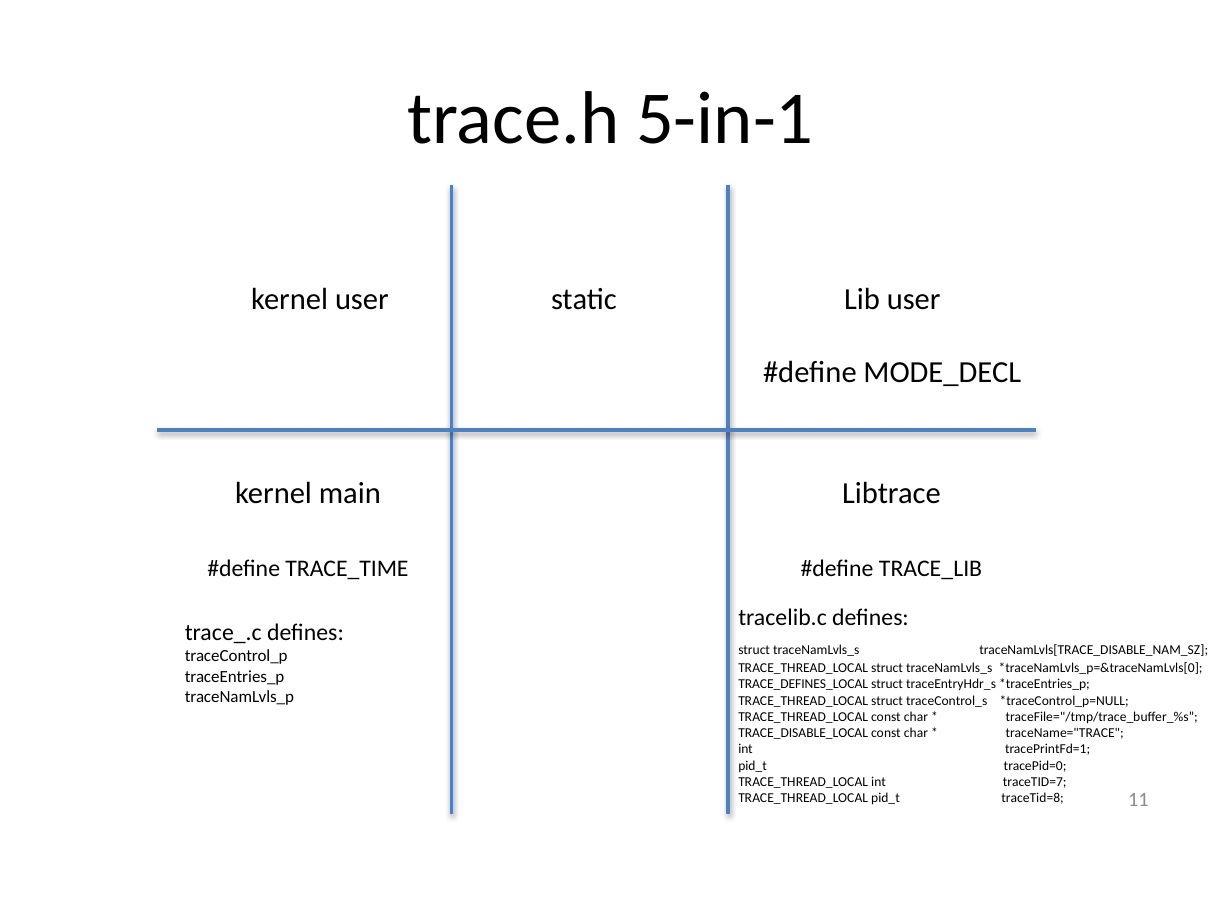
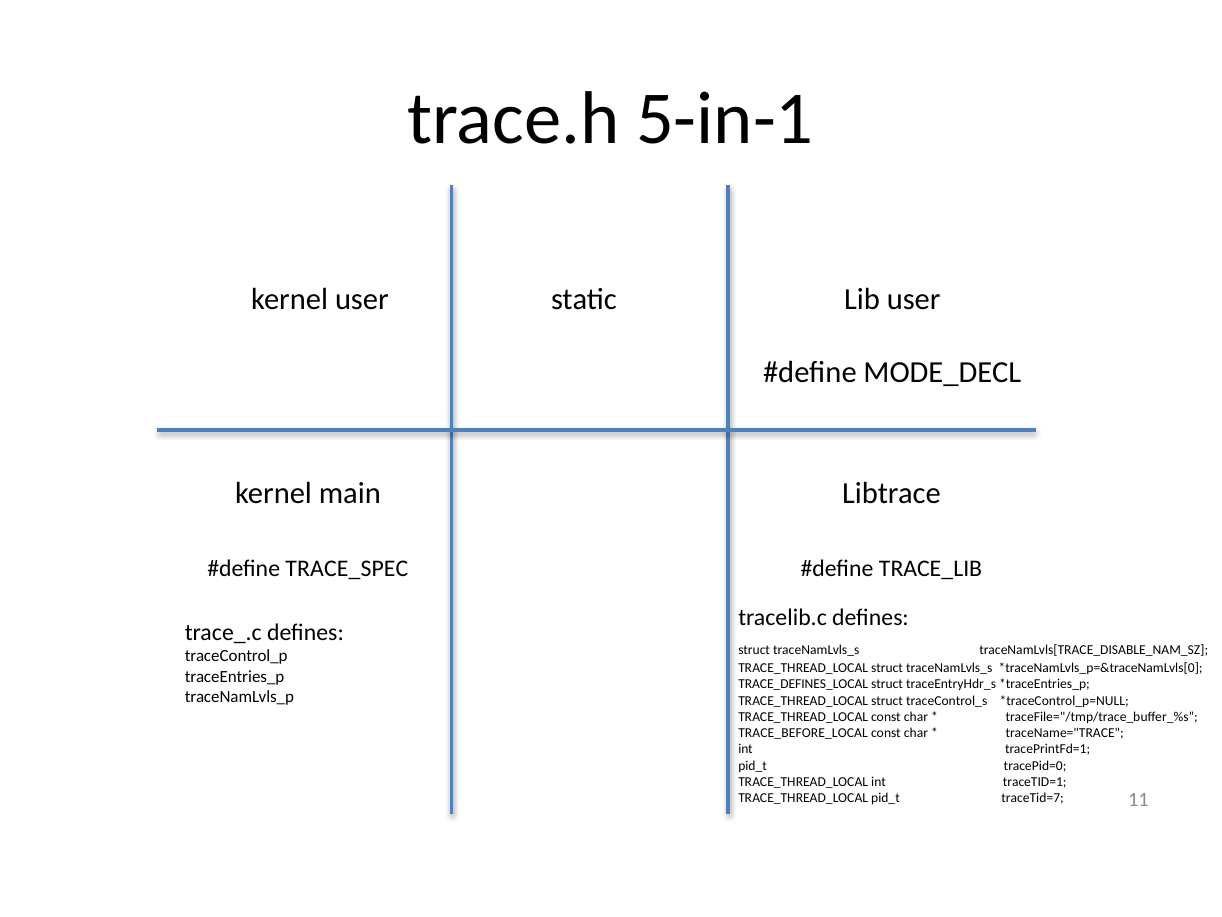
TRACE_TIME: TRACE_TIME -> TRACE_SPEC (347, 568)
TRACE_DISABLE_LOCAL: TRACE_DISABLE_LOCAL -> TRACE_BEFORE_LOCAL (803, 733)
traceTID=7: traceTID=7 -> traceTID=1 (1035, 782)
traceTid=8: traceTid=8 -> traceTid=7 (1033, 798)
